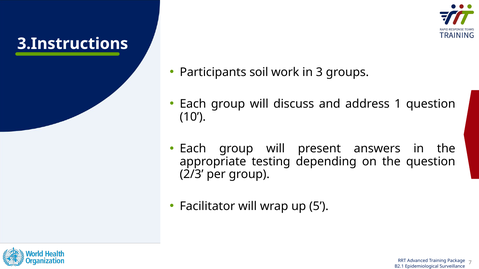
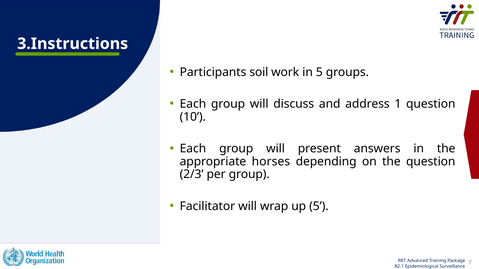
in 3: 3 -> 5 (319, 72)
testing: testing -> horses (271, 162)
